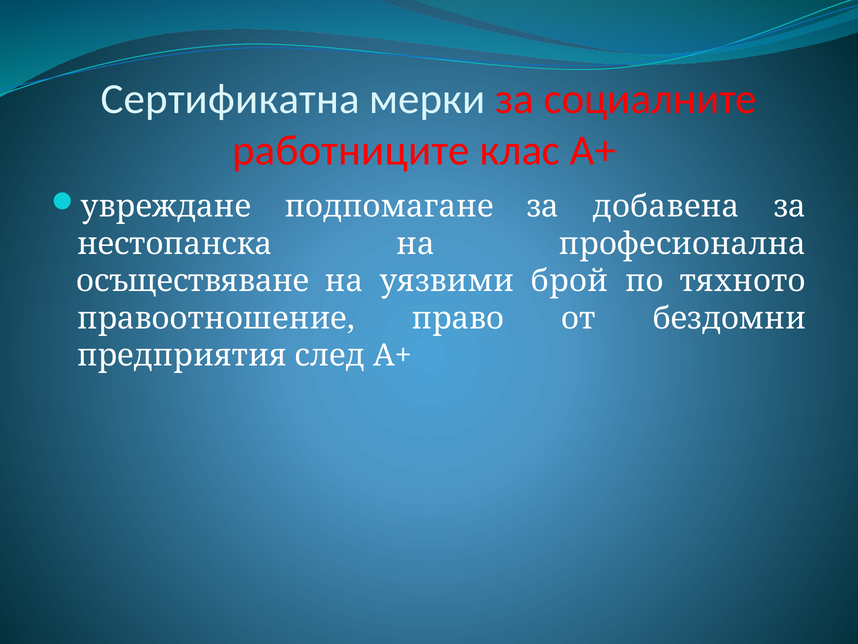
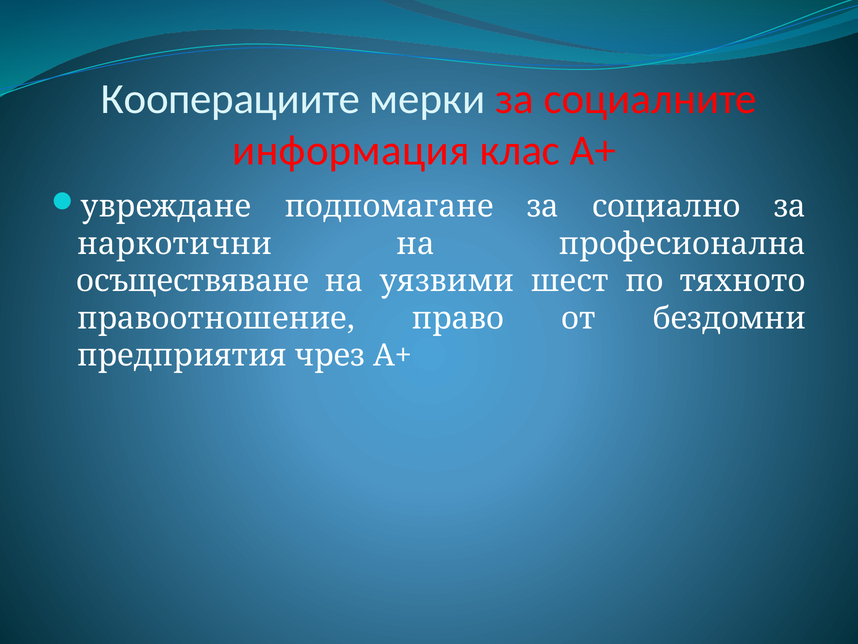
Сертификатна: Сертификатна -> Кооперациите (231, 99)
работниците: работниците -> информация (351, 151)
добавена: добавена -> социално (666, 207)
нестопанска: нестопанска -> наркотични (175, 244)
брой: брой -> шест (570, 281)
след: след -> чрез (330, 355)
